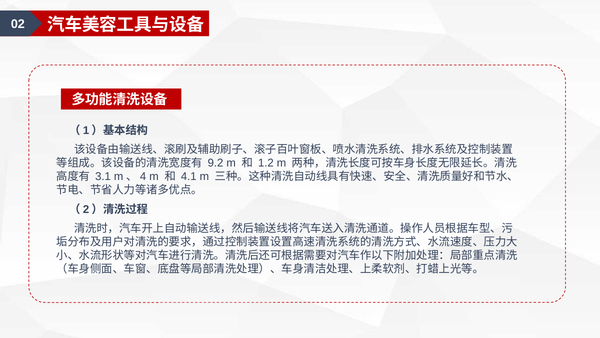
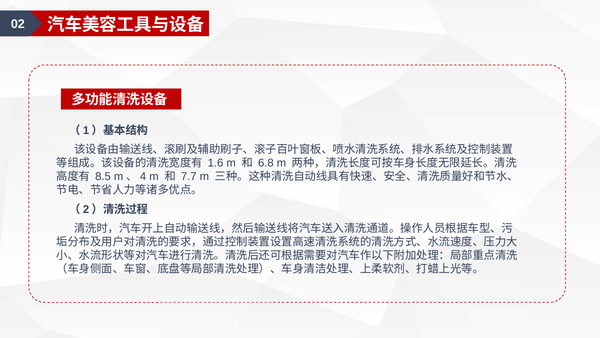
9.2: 9.2 -> 1.6 (216, 163)
1.2: 1.2 -> 6.8 (266, 163)
3.1: 3.1 -> 8.5 (103, 176)
4.1: 4.1 -> 7.7 (189, 176)
